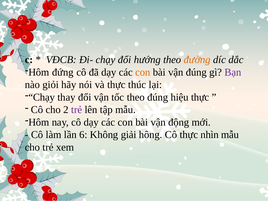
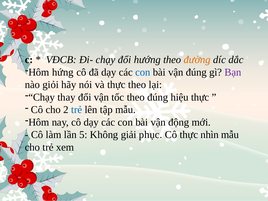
đứng: đứng -> hứng (63, 72)
con colour: orange -> blue (143, 72)
thực thúc: thúc -> theo (137, 85)
trẻ colour: purple -> blue (77, 110)
6: 6 -> 5 (83, 135)
hông: hông -> phục (151, 135)
